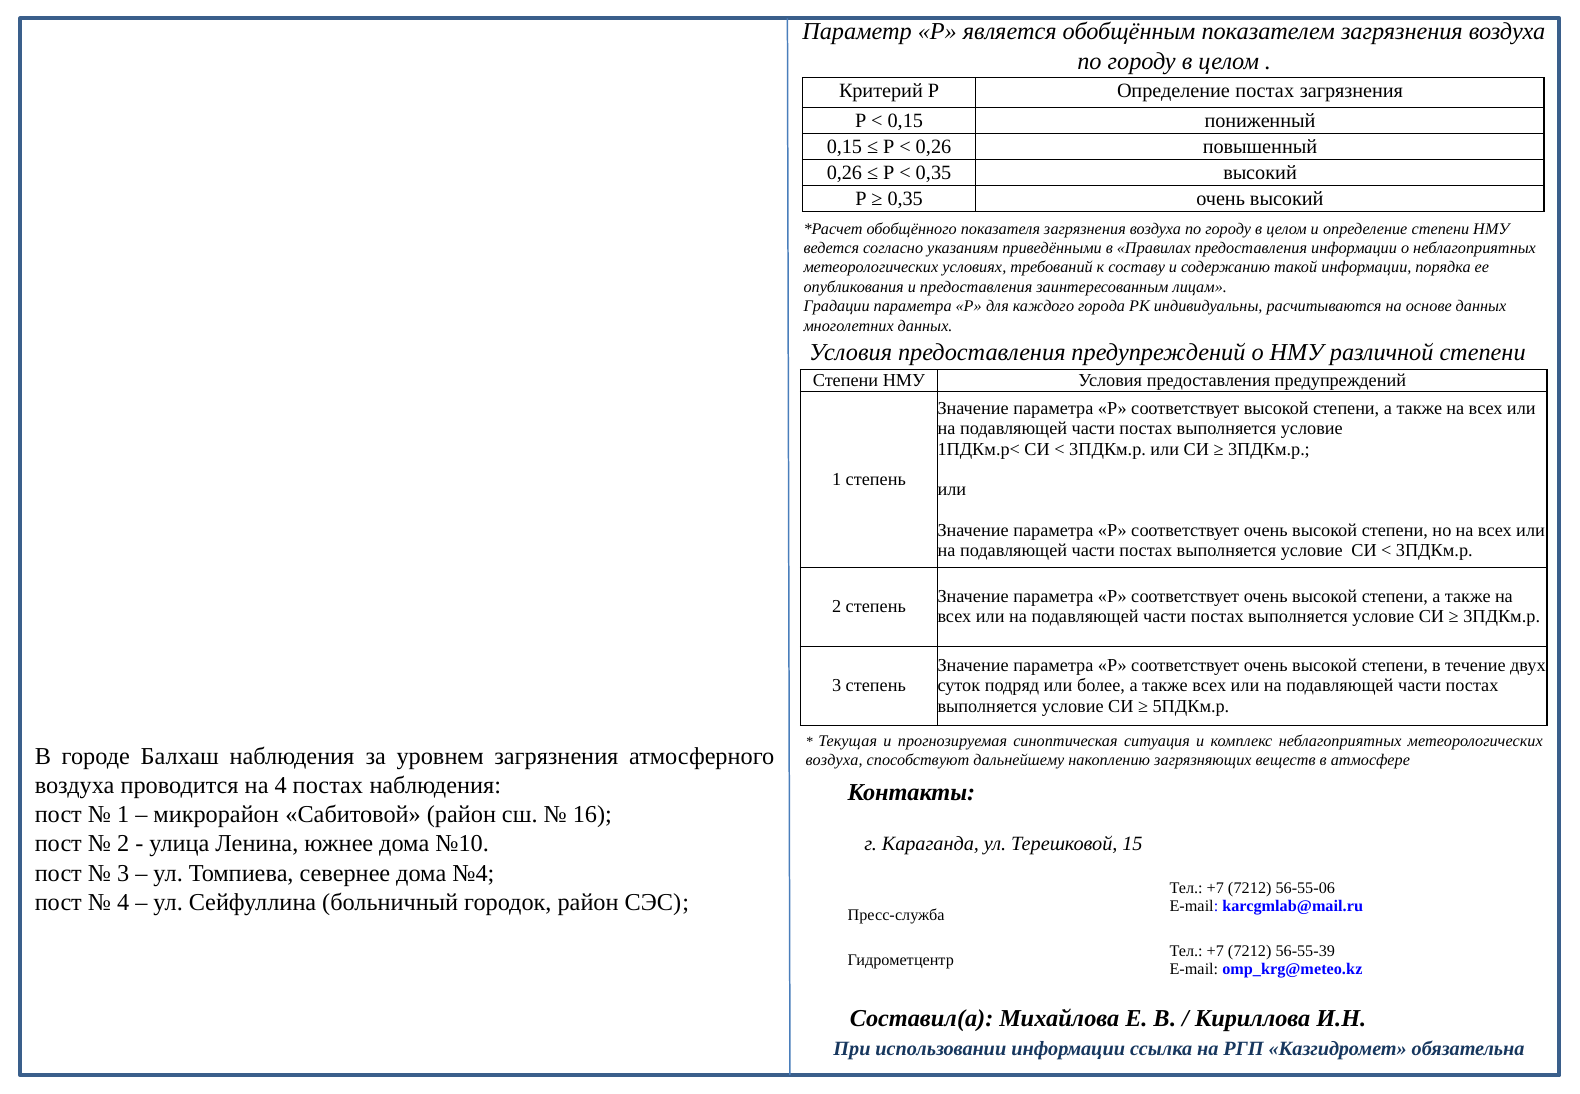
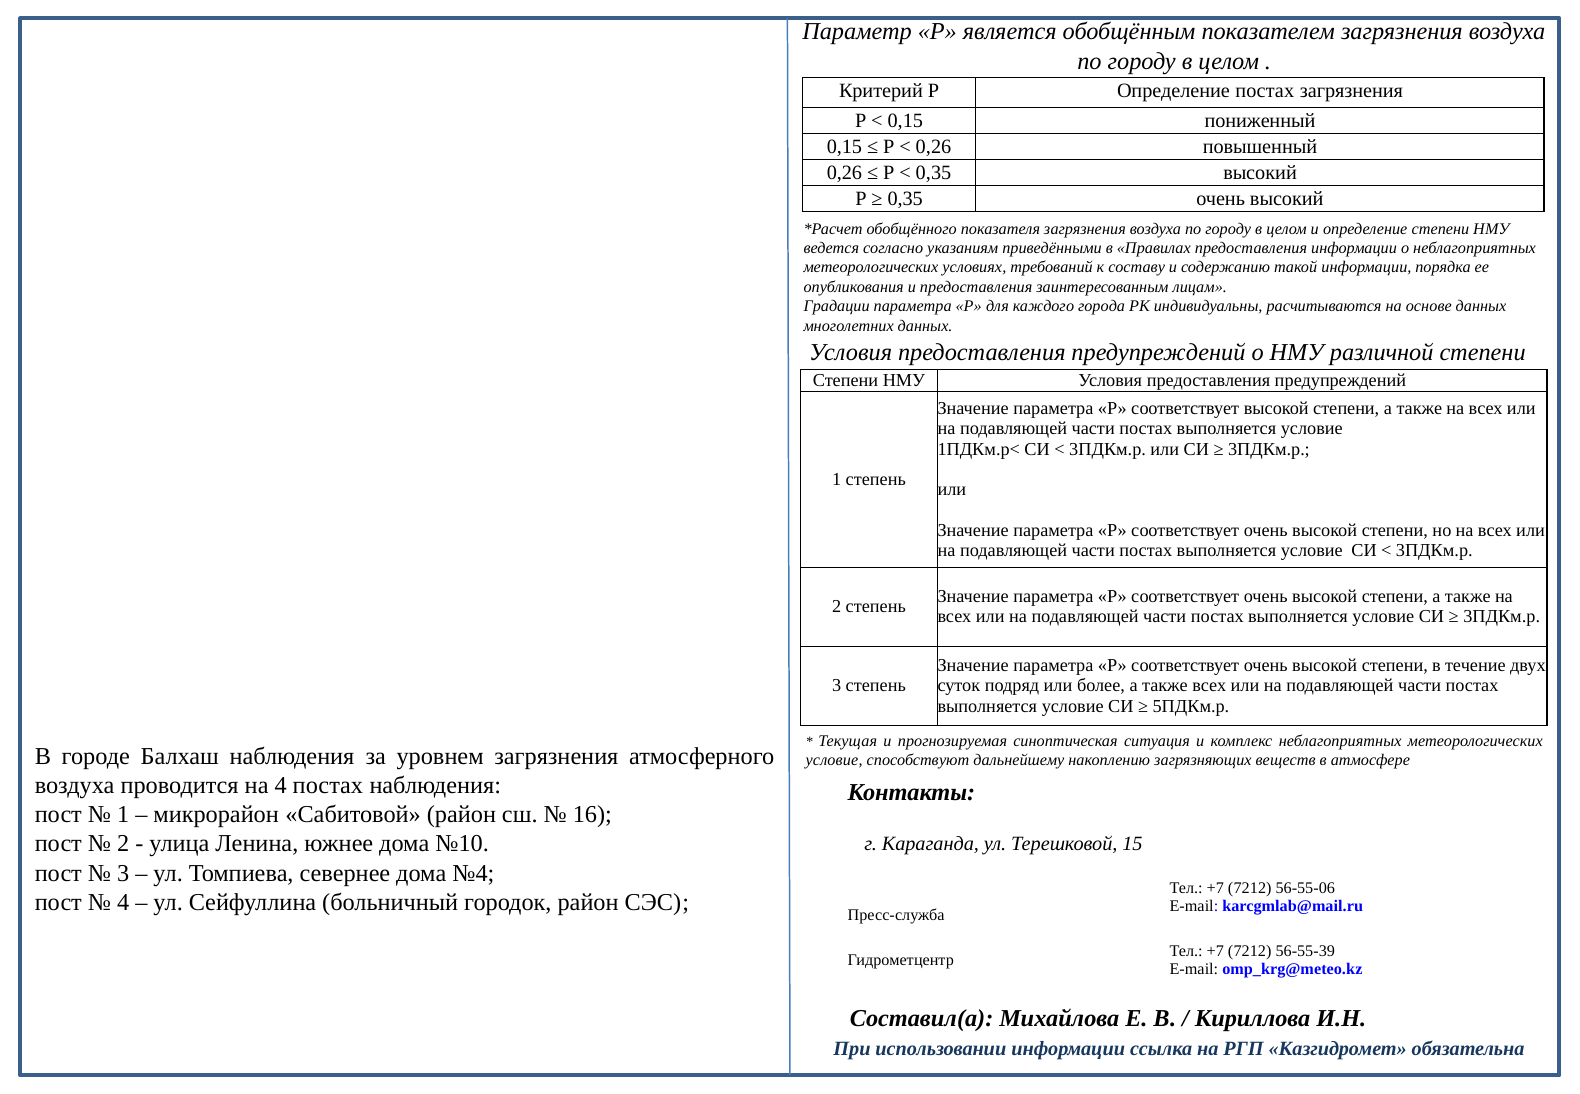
воздуха: воздуха -> условие (834, 760)
